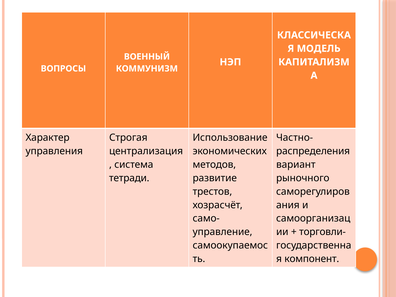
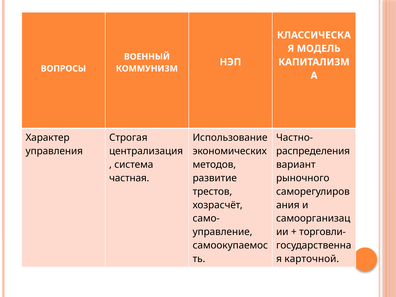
тетради: тетради -> частная (129, 178)
компонент: компонент -> карточной (312, 259)
